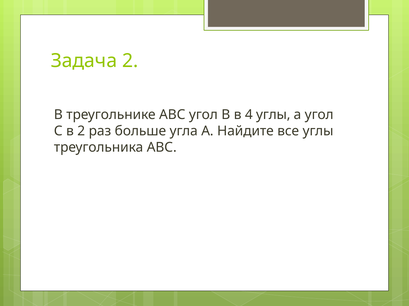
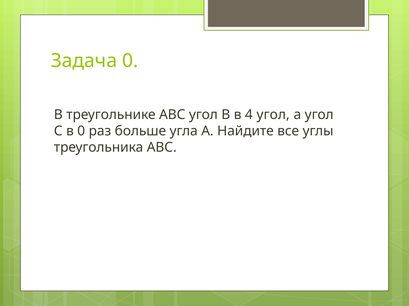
Задача 2: 2 -> 0 (130, 61)
4 углы: углы -> угол (273, 115)
в 2: 2 -> 0 (81, 131)
